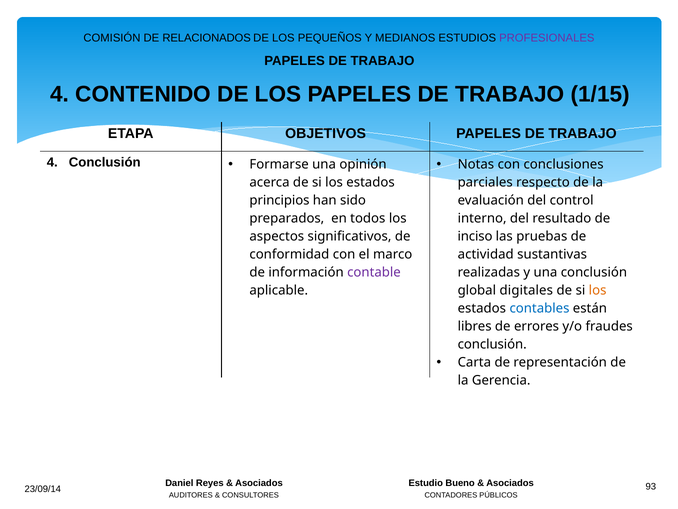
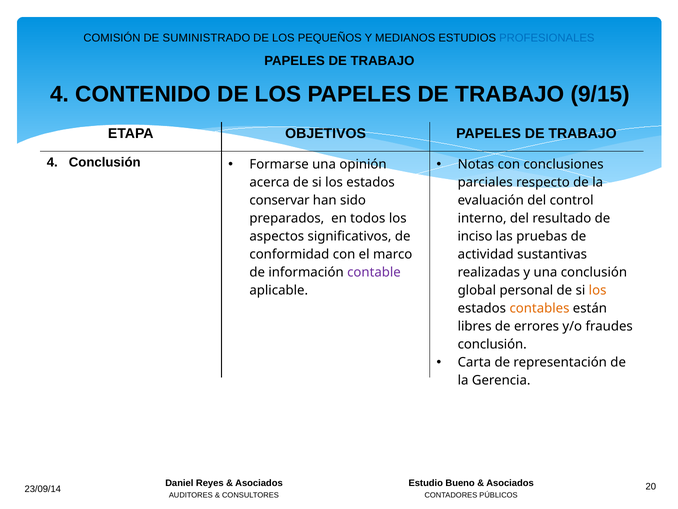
RELACIONADOS: RELACIONADOS -> SUMINISTRADO (206, 38)
PROFESIONALES colour: purple -> blue (547, 38)
1/15: 1/15 -> 9/15 (600, 94)
principios: principios -> conservar (280, 200)
digitales: digitales -> personal (526, 290)
contables colour: blue -> orange (539, 308)
93: 93 -> 20 (651, 486)
